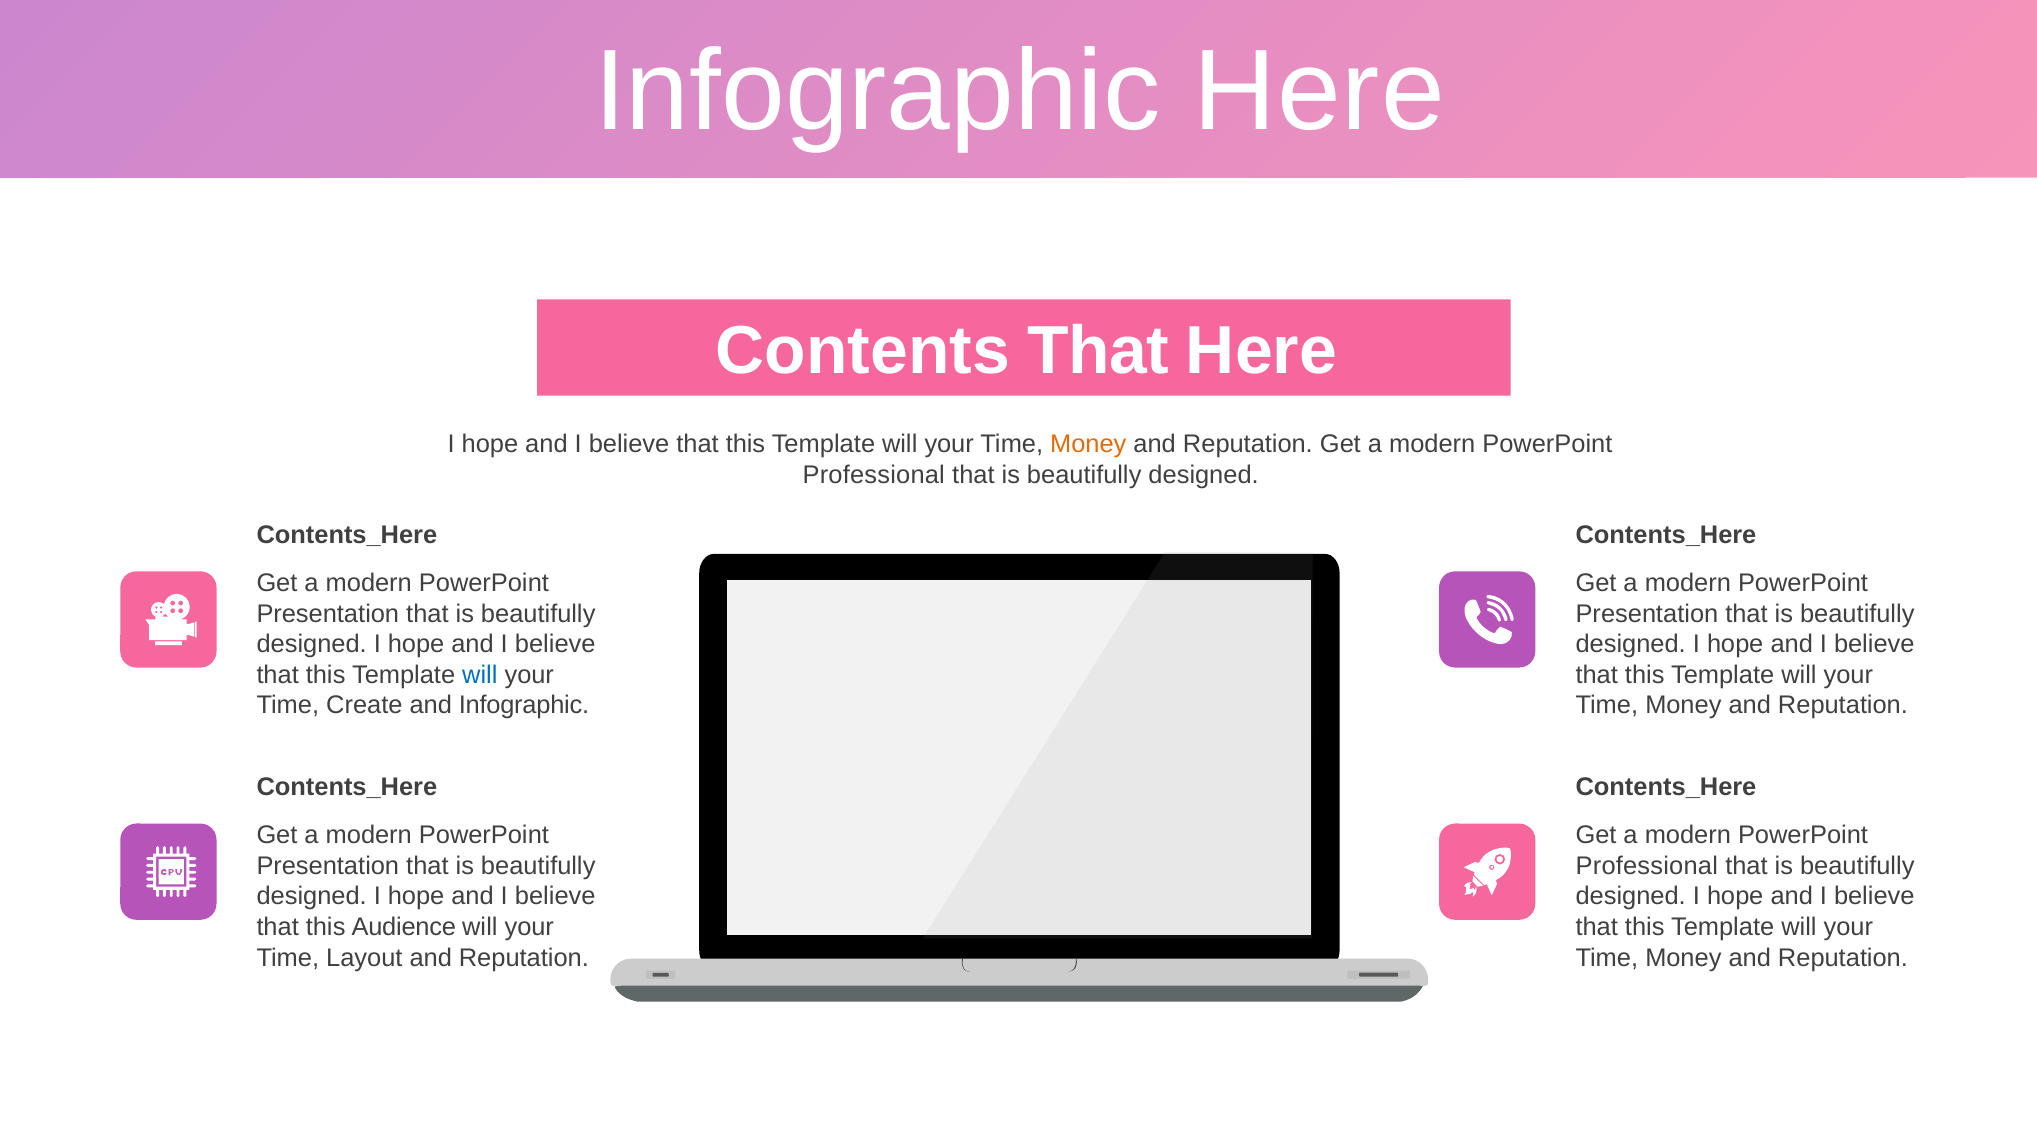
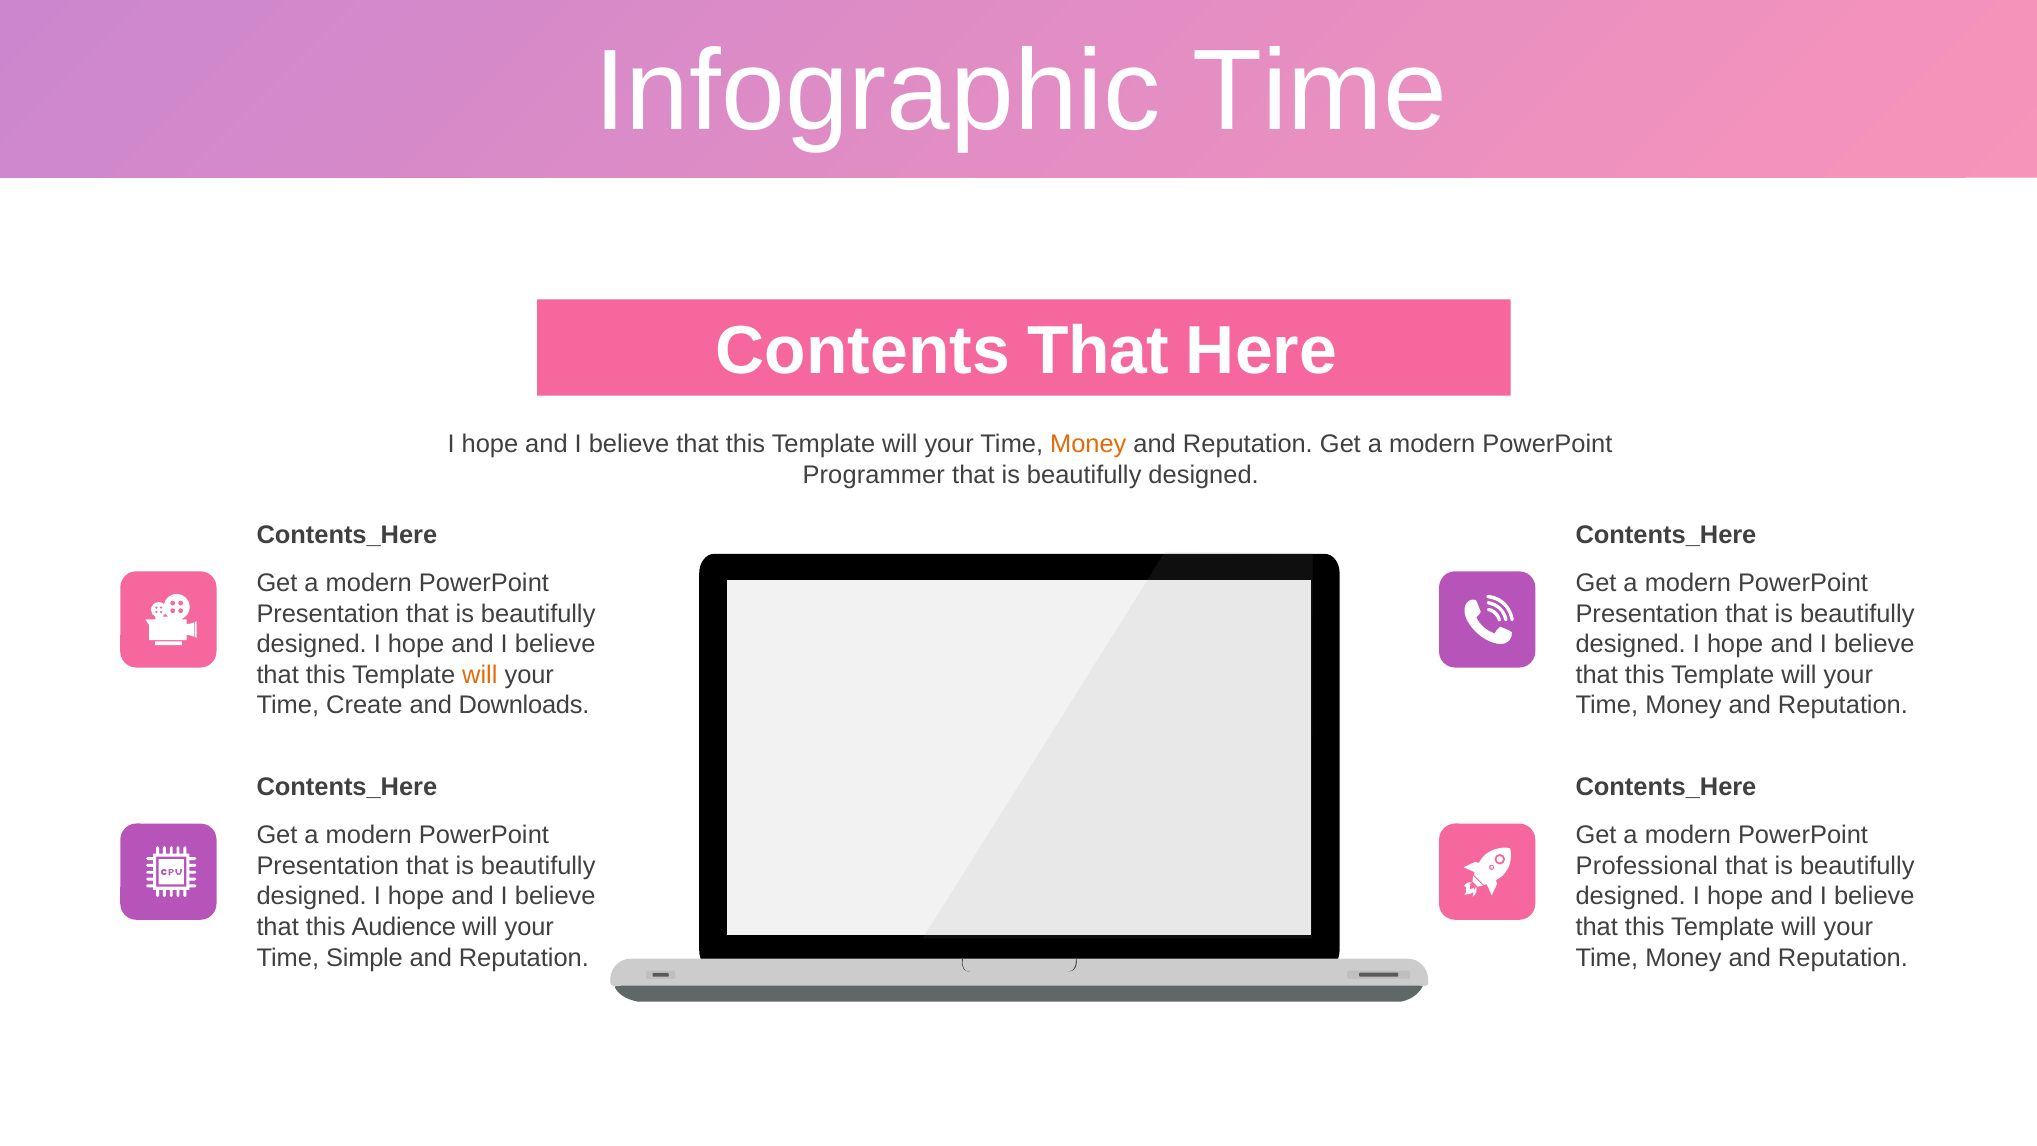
Infographic Here: Here -> Time (1320, 92)
Professional: Professional -> Programmer (874, 475)
will colour: blue -> orange (480, 675)
and Infographic: Infographic -> Downloads (524, 705)
Layout: Layout -> Simple (364, 957)
